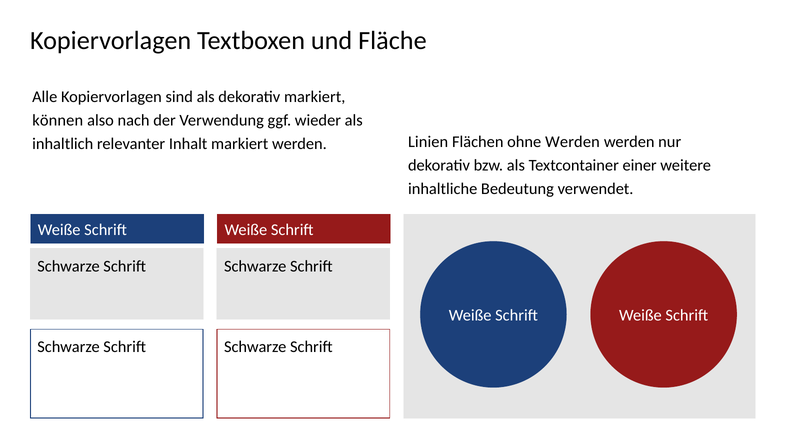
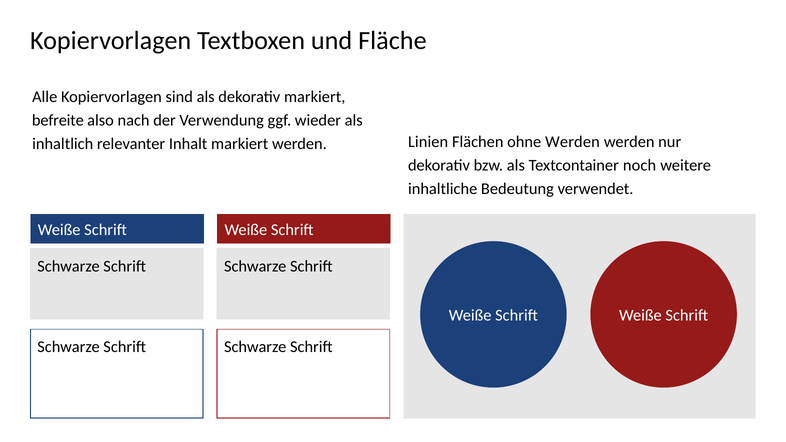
können: können -> befreite (58, 121)
einer: einer -> noch (640, 165)
